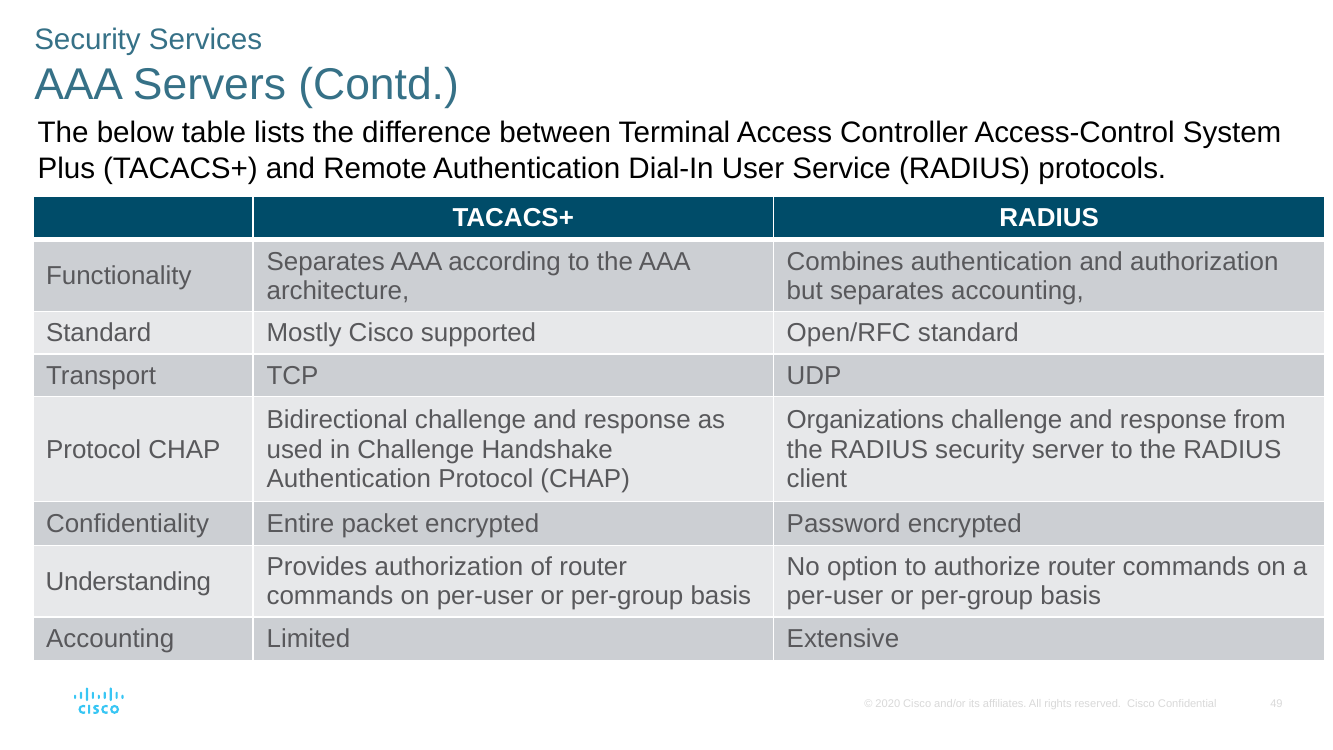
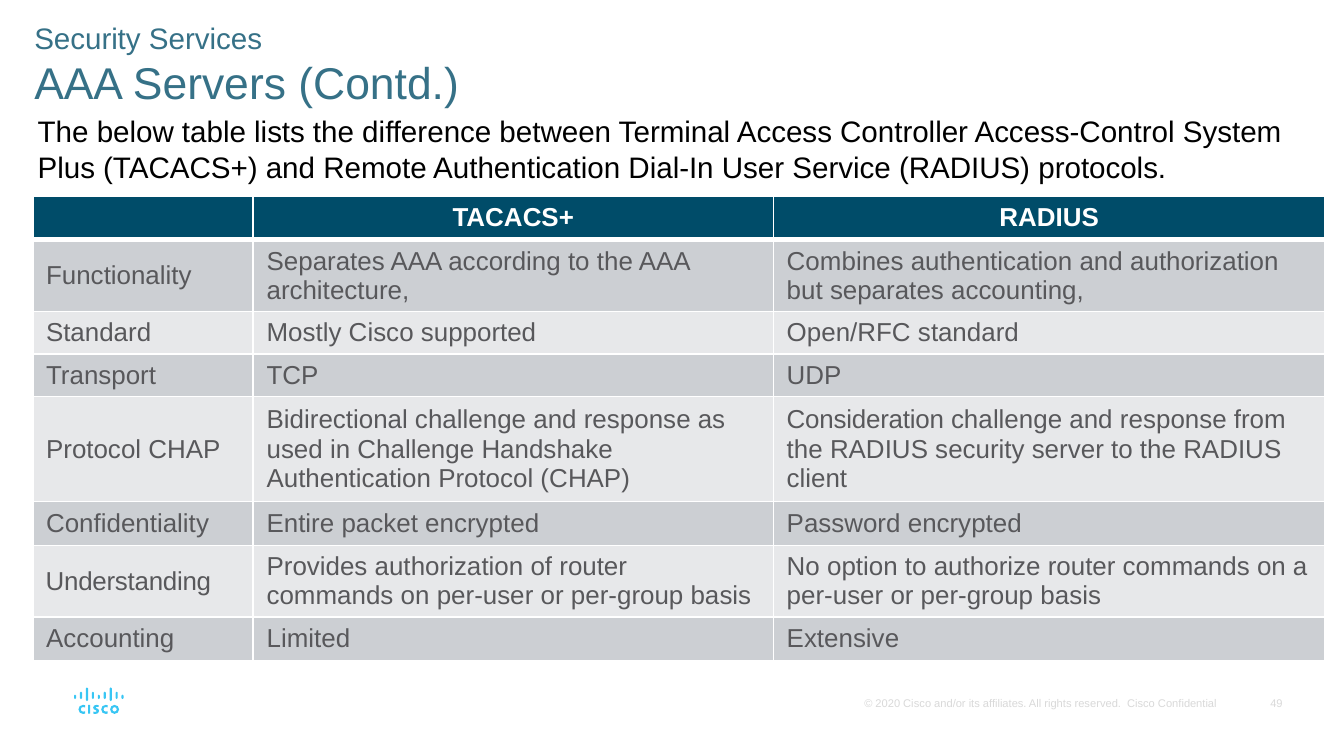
Organizations: Organizations -> Consideration (865, 420)
